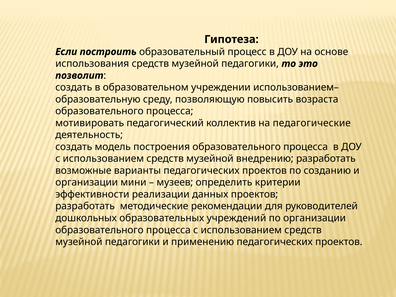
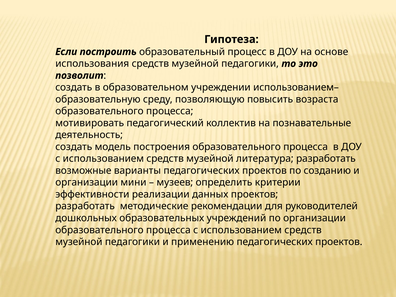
педагогические: педагогические -> познавательные (312, 123)
внедрению: внедрению -> литература (265, 159)
